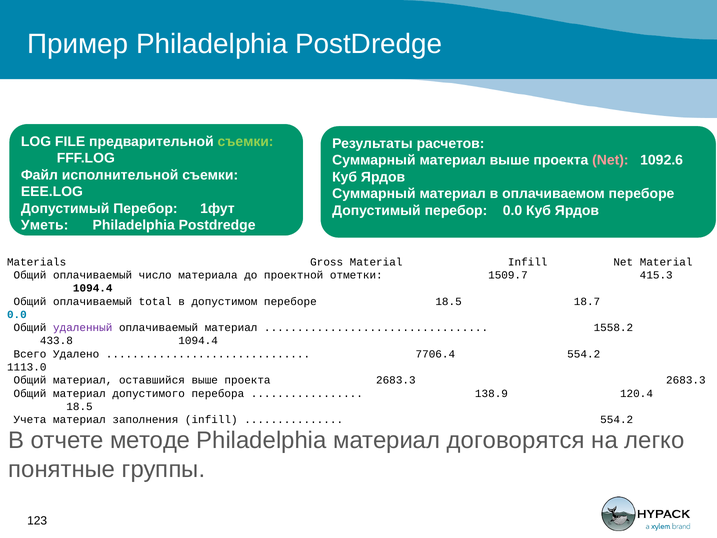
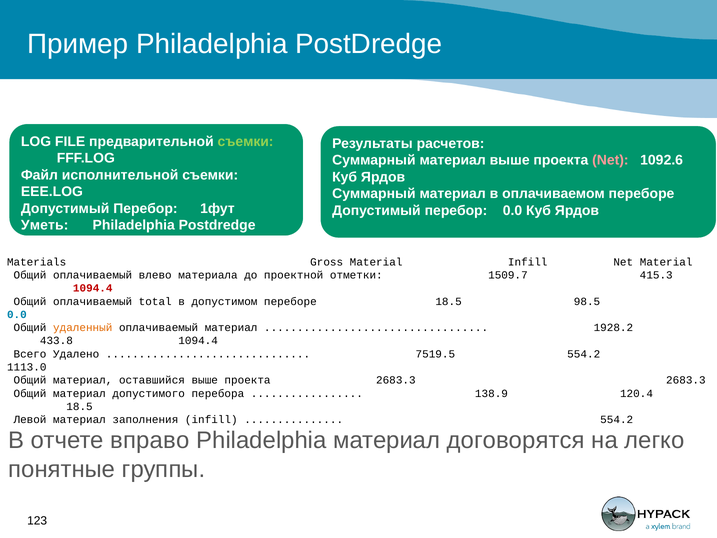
число: число -> влево (155, 275)
1094.4 colour: black -> red (93, 288)
18.7: 18.7 -> 98.5 (587, 301)
удаленный colour: purple -> orange (83, 328)
1558.2: 1558.2 -> 1928.2 (613, 328)
7706.4: 7706.4 -> 7519.5 (435, 354)
Учета: Учета -> Левой (30, 420)
методе: методе -> вправо (150, 440)
